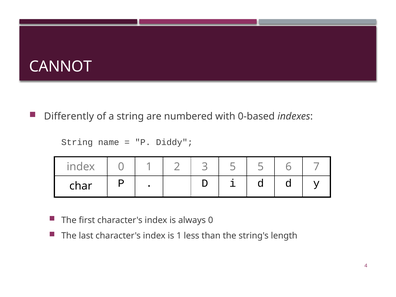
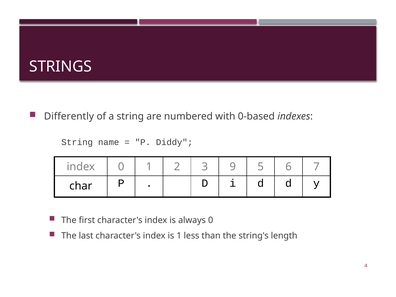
CANNOT: CANNOT -> STRINGS (60, 67)
3 5: 5 -> 9 (233, 167)
